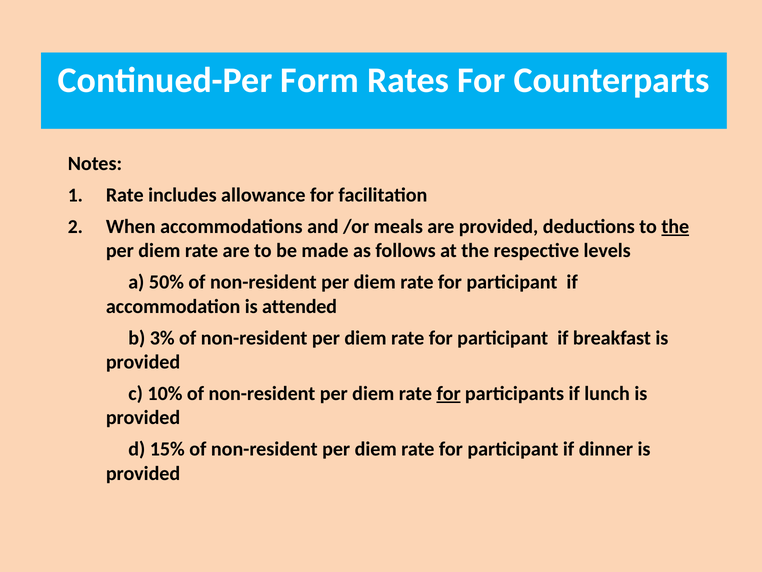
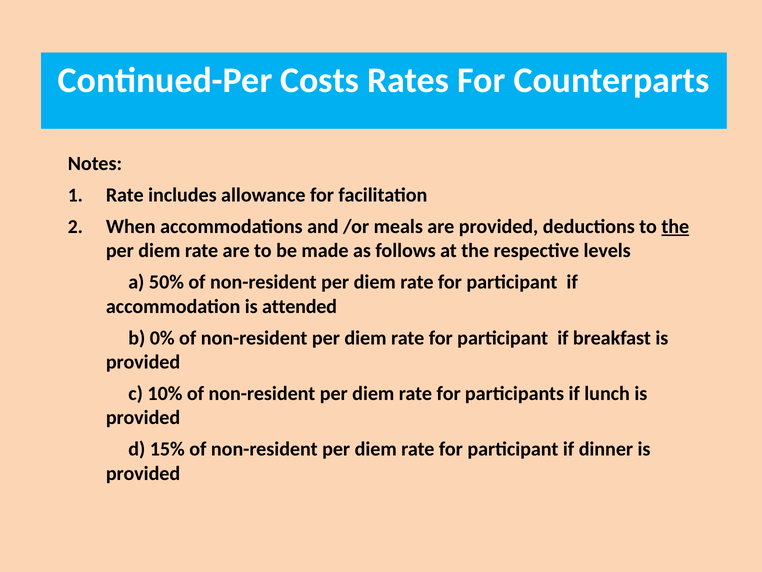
Form: Form -> Costs (320, 80)
3%: 3% -> 0% (162, 338)
for underline: present -> none (449, 393)
